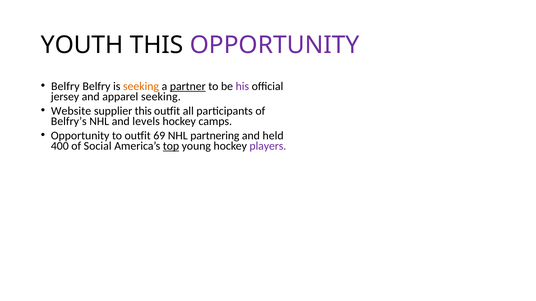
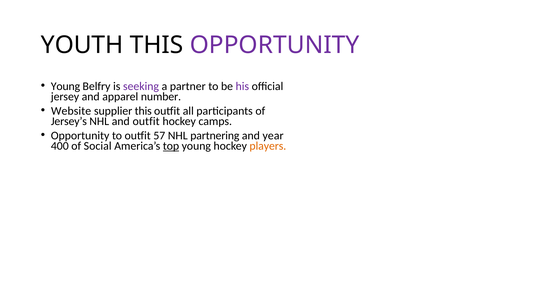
Belfry: Belfry -> Young (65, 86)
seeking colour: orange -> purple (141, 86)
partner underline: present -> none (188, 86)
apparel seeking: seeking -> number (161, 97)
Belfry’s: Belfry’s -> Jersey’s (69, 121)
and levels: levels -> outfit (146, 121)
69: 69 -> 57 (159, 136)
held: held -> year (273, 136)
players colour: purple -> orange (268, 146)
